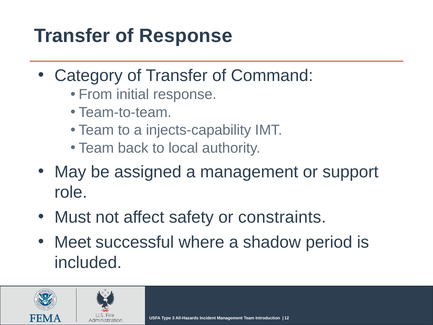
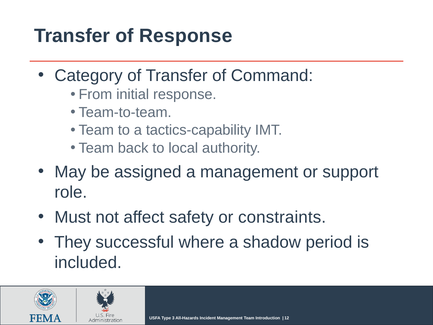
injects-capability: injects-capability -> tactics-capability (198, 130)
Meet: Meet -> They (73, 242)
